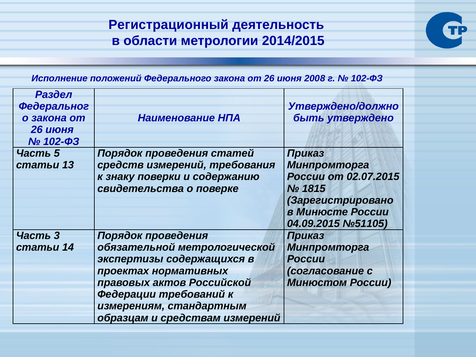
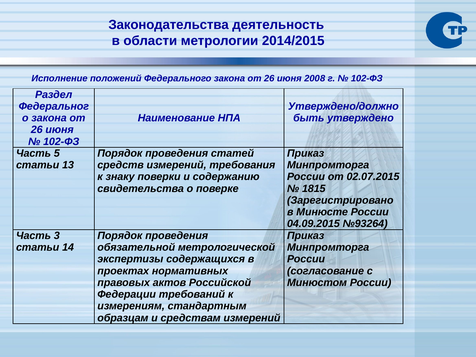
Регистрационный: Регистрационный -> Законодательства (169, 25)
№51105: №51105 -> №93264 (365, 224)
